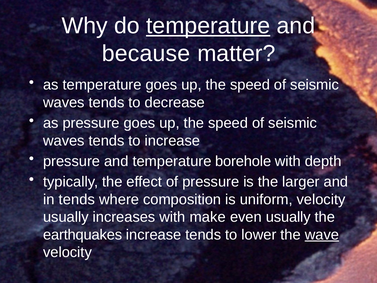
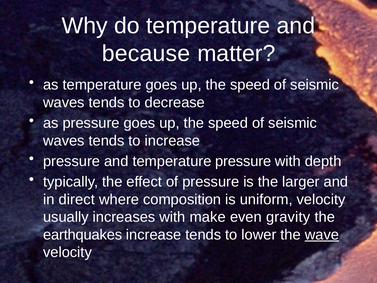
temperature underline: present -> none (208, 26)
temperature borehole: borehole -> pressure (243, 161)
in tends: tends -> direct (77, 199)
even usually: usually -> gravity (288, 217)
